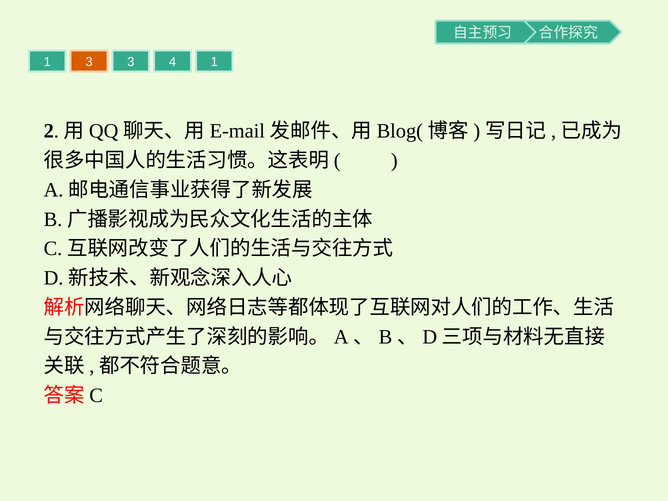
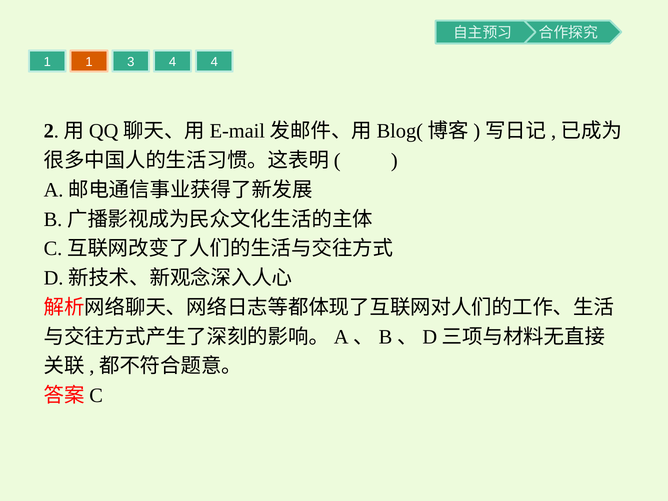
1 3: 3 -> 1 (89, 62)
4 1: 1 -> 4 (214, 62)
